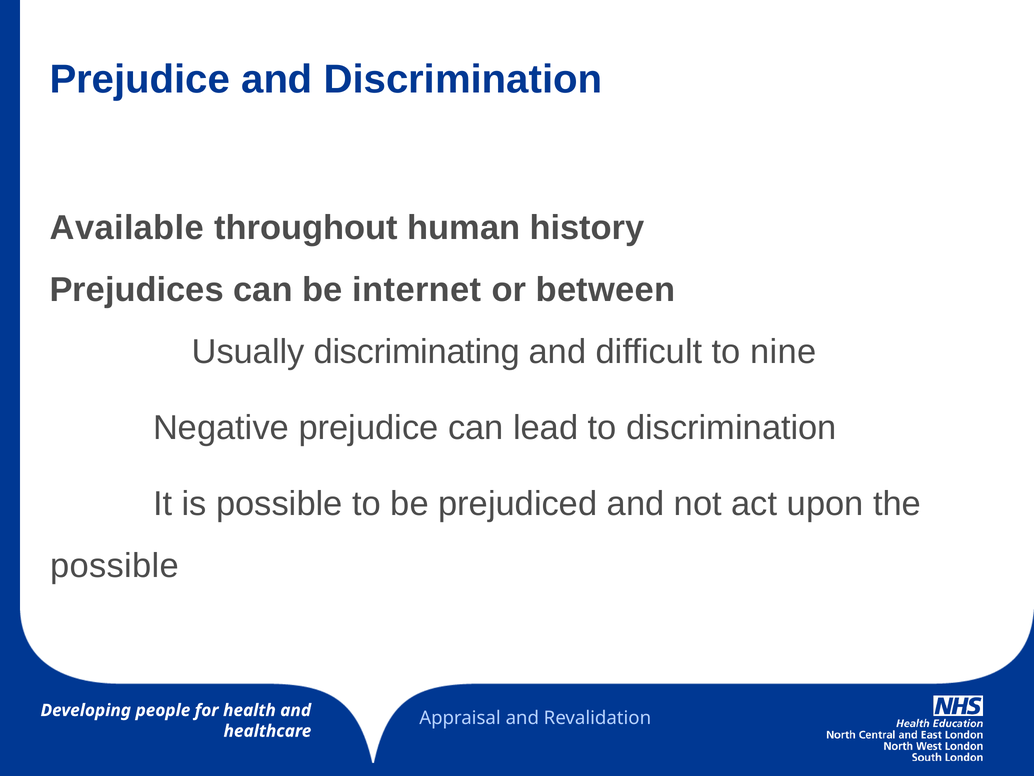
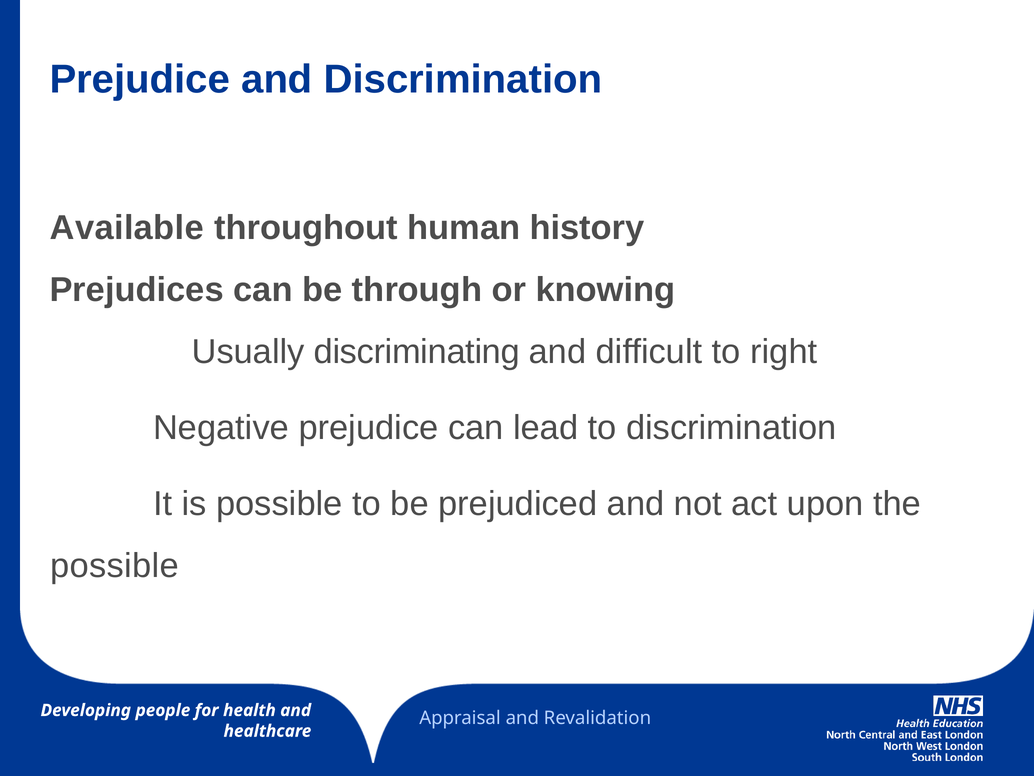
internet: internet -> through (417, 290)
between: between -> knowing (606, 290)
nine: nine -> right (784, 352)
